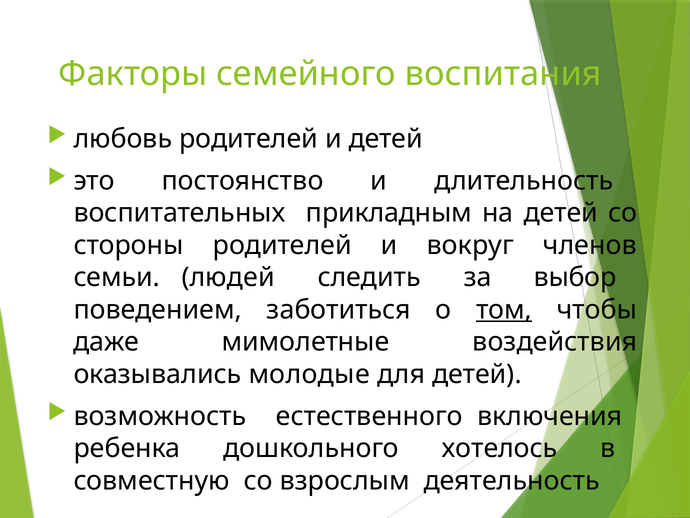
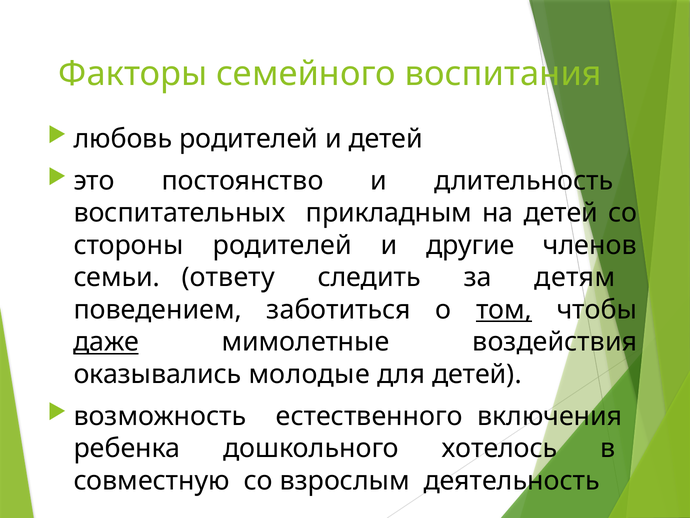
вокруг: вокруг -> другие (470, 245)
людей: людей -> ответу (228, 277)
выбор: выбор -> детям (575, 277)
даже underline: none -> present (106, 342)
